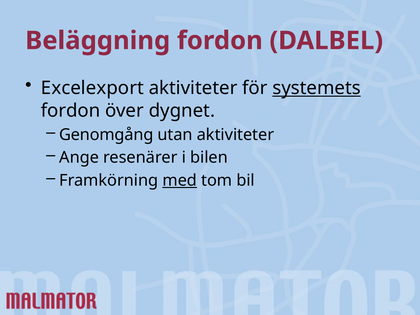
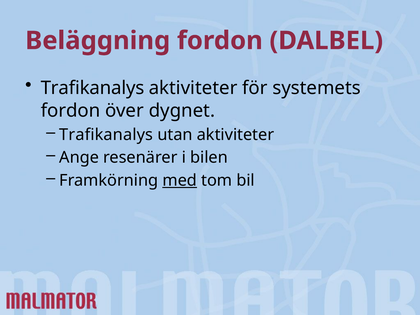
Excelexport: Excelexport -> Trafikanalys (93, 88)
systemets underline: present -> none (317, 88)
Genomgång: Genomgång -> Trafikanalys (106, 135)
